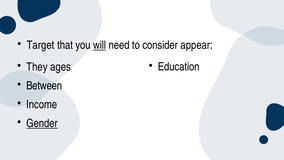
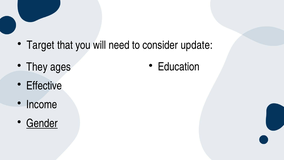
will underline: present -> none (100, 45)
appear: appear -> update (197, 45)
Between: Between -> Effective (44, 86)
